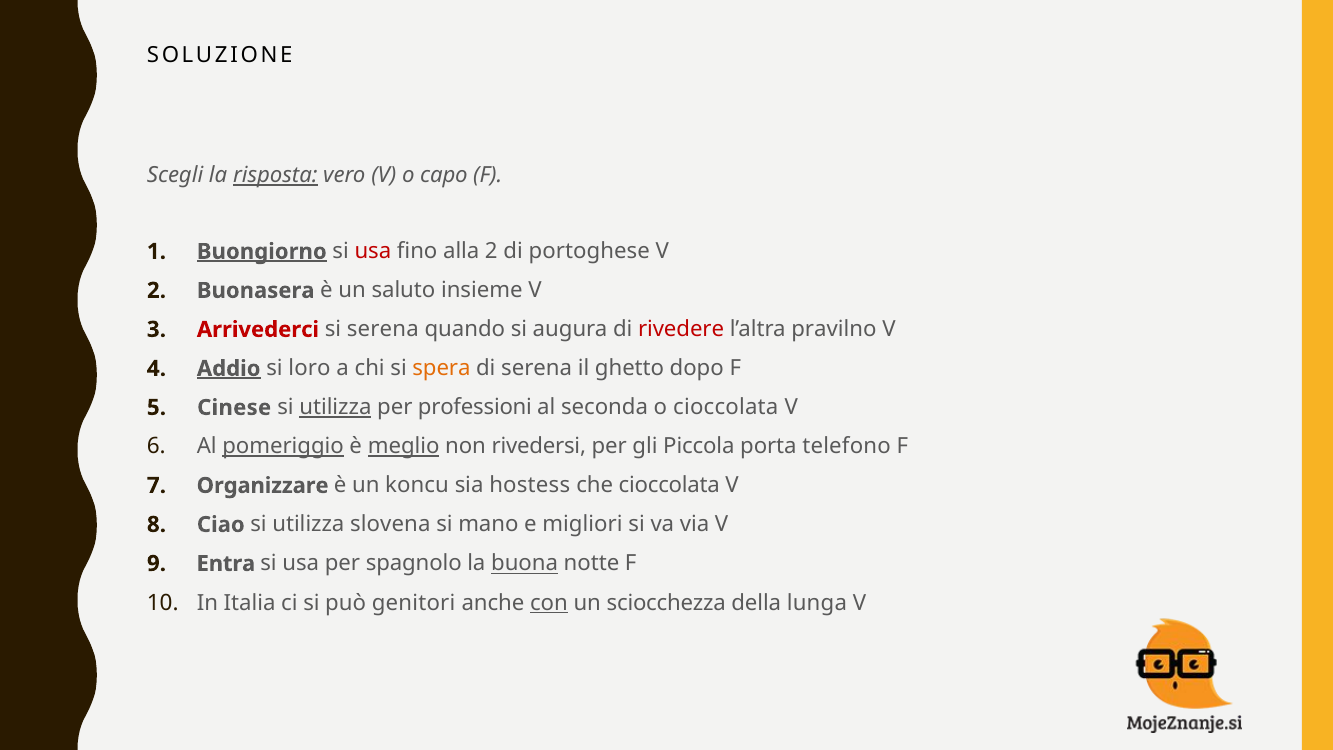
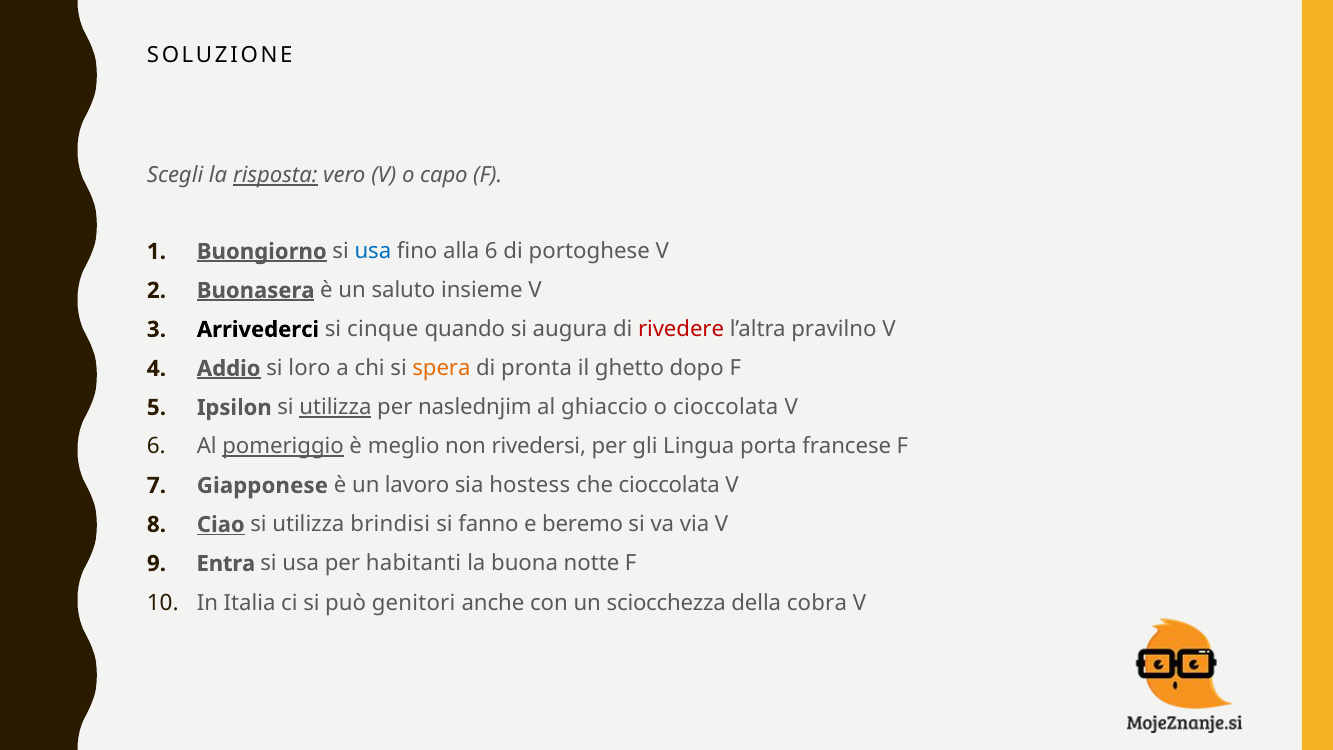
usa colour: red -> blue (373, 251)
alla 2: 2 -> 6 (491, 251)
Buonasera underline: none -> present (256, 290)
Arrivederci colour: red -> black (258, 329)
si serena: serena -> cinque (383, 329)
di serena: serena -> pronta (537, 368)
Cinese: Cinese -> Ipsilon (234, 407)
professioni: professioni -> naslednjim (475, 407)
seconda: seconda -> ghiaccio (605, 407)
meglio underline: present -> none (404, 446)
Piccola: Piccola -> Lingua (699, 446)
telefono: telefono -> francese (847, 446)
Organizzare: Organizzare -> Giapponese (262, 485)
koncu: koncu -> lavoro (417, 485)
Ciao underline: none -> present (221, 525)
slovena: slovena -> brindisi (390, 525)
mano: mano -> fanno (488, 525)
migliori: migliori -> beremo (583, 525)
spagnolo: spagnolo -> habitanti (414, 564)
buona underline: present -> none (525, 564)
con underline: present -> none (549, 603)
lunga: lunga -> cobra (817, 603)
